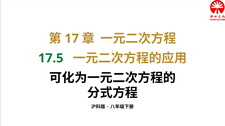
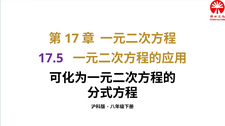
17.5 colour: green -> purple (51, 58)
